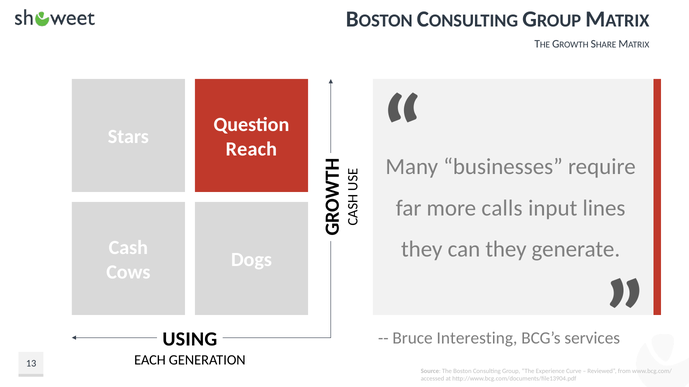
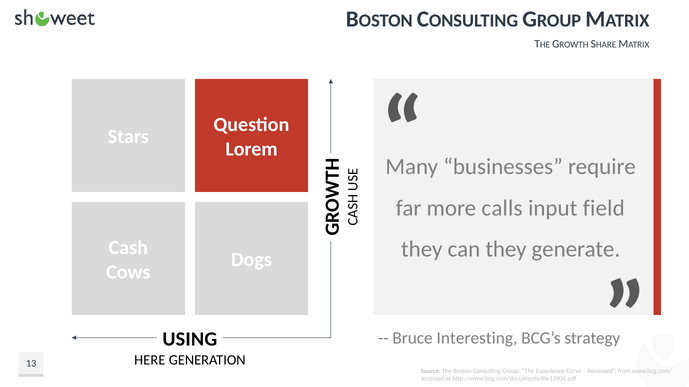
Reach: Reach -> Lorem (252, 149)
lines: lines -> field (604, 208)
services: services -> strategy (592, 339)
EACH: EACH -> HERE (150, 361)
